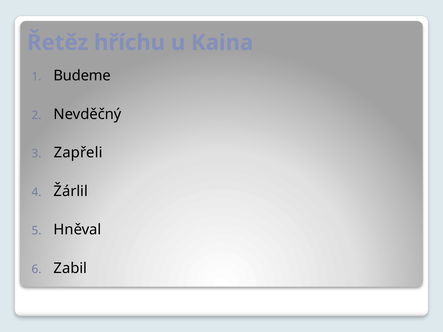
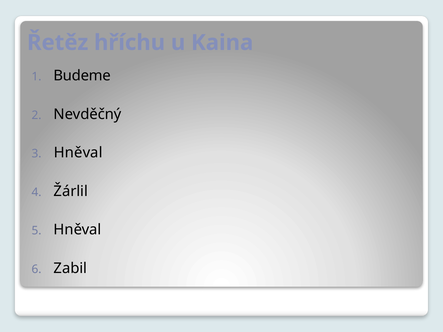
Zapřeli: Zapřeli -> Hněval (78, 153)
